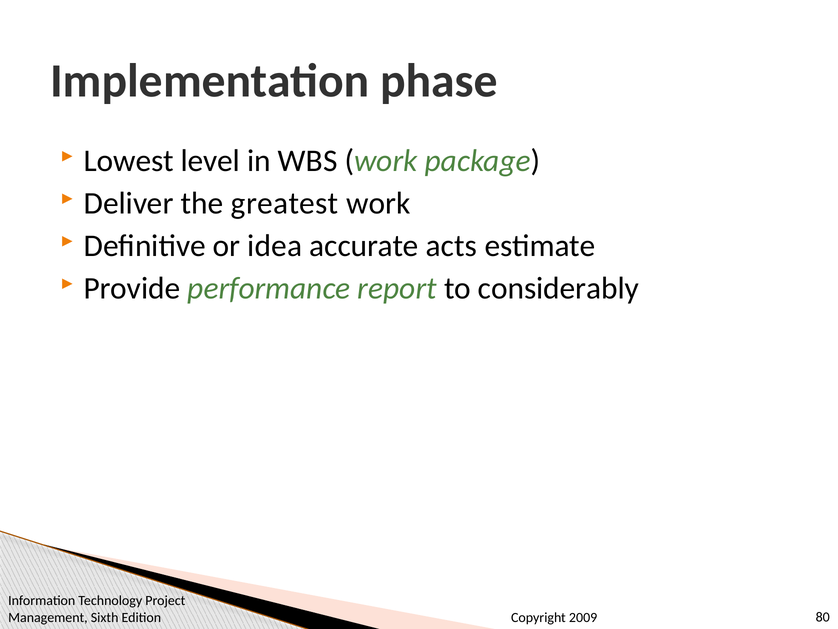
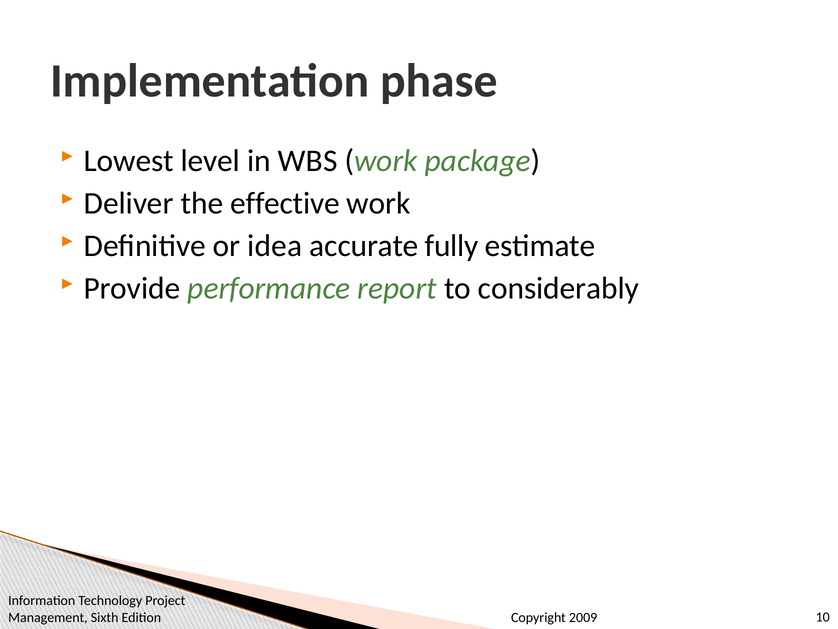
greatest: greatest -> effective (285, 203)
acts: acts -> fully (452, 246)
80: 80 -> 10 (823, 617)
